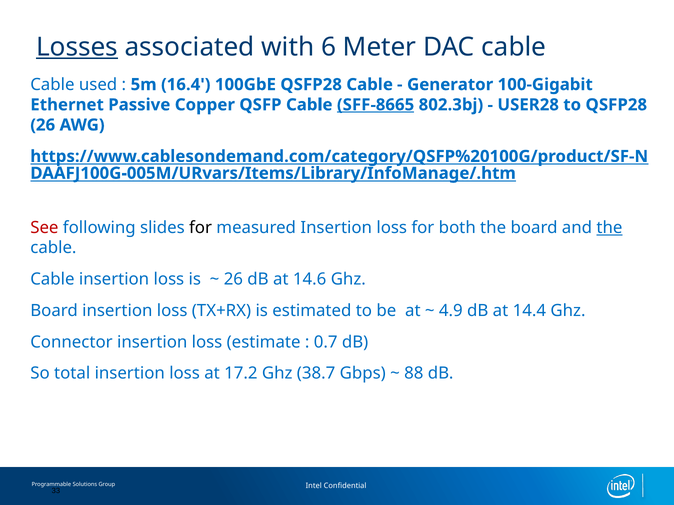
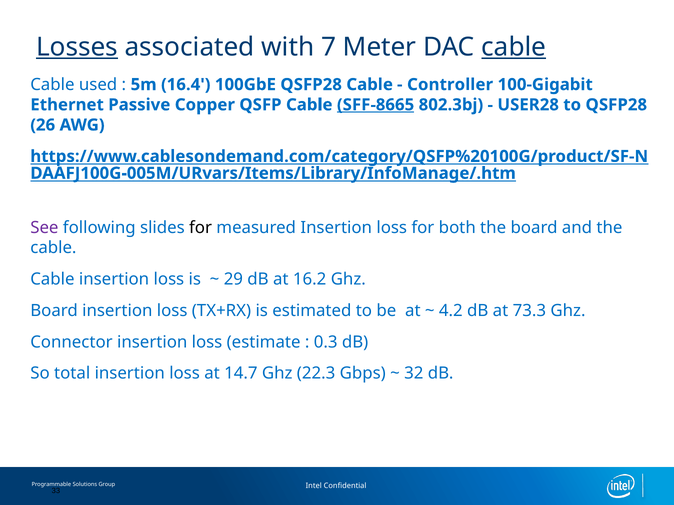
6: 6 -> 7 (329, 47)
cable underline: none -> present (514, 47)
Generator: Generator -> Controller (450, 85)
See colour: red -> purple (44, 228)
the underline: present -> none (609, 228)
26: 26 -> 29 (233, 279)
14.6: 14.6 -> 16.2 (310, 279)
4.9: 4.9 -> 4.2 (451, 311)
14.4: 14.4 -> 73.3 (529, 311)
0.7: 0.7 -> 0.3 (326, 342)
17.2: 17.2 -> 14.7 (241, 374)
38.7: 38.7 -> 22.3 (316, 374)
88: 88 -> 32 (414, 374)
